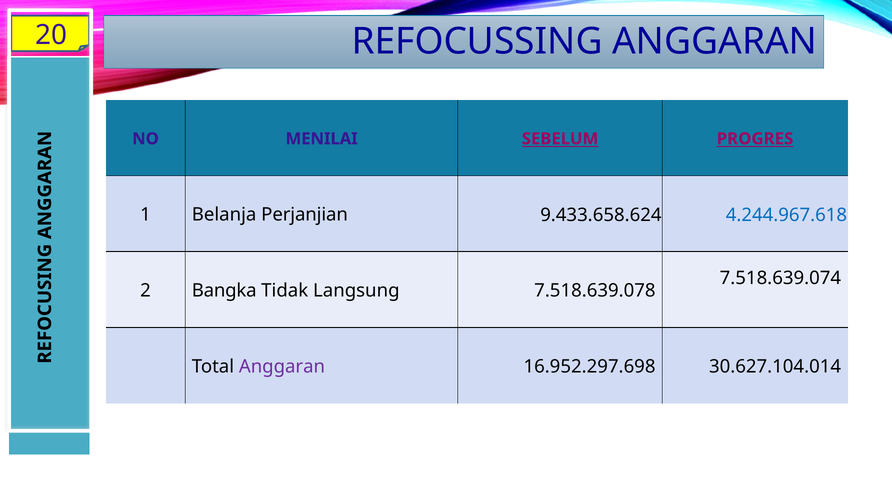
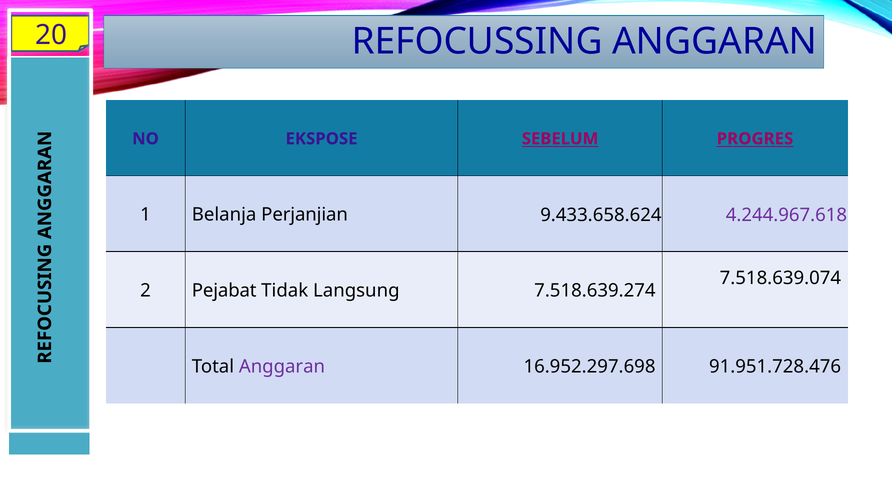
MENILAI: MENILAI -> EKSPOSE (322, 139)
4.244.967.618 colour: blue -> purple (786, 215)
Bangka: Bangka -> Pejabat (224, 291)
7.518.639.078: 7.518.639.078 -> 7.518.639.274 (595, 291)
30.627.104.014: 30.627.104.014 -> 91.951.728.476 (775, 366)
